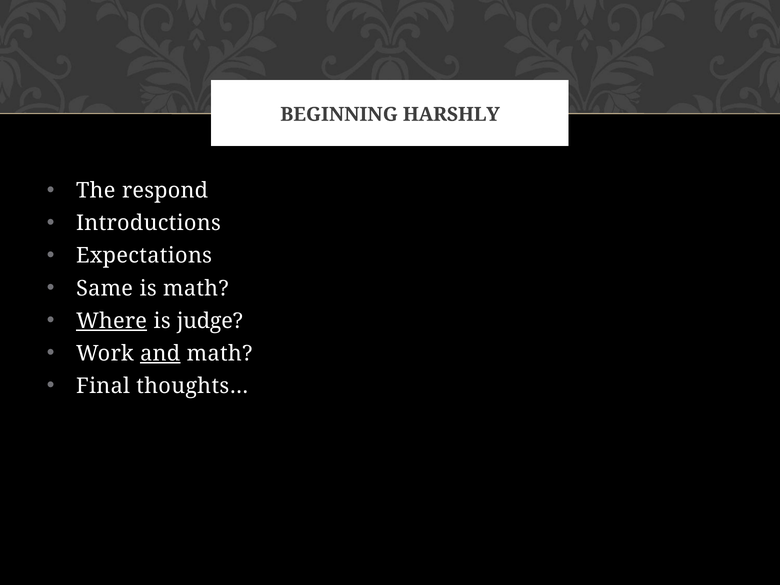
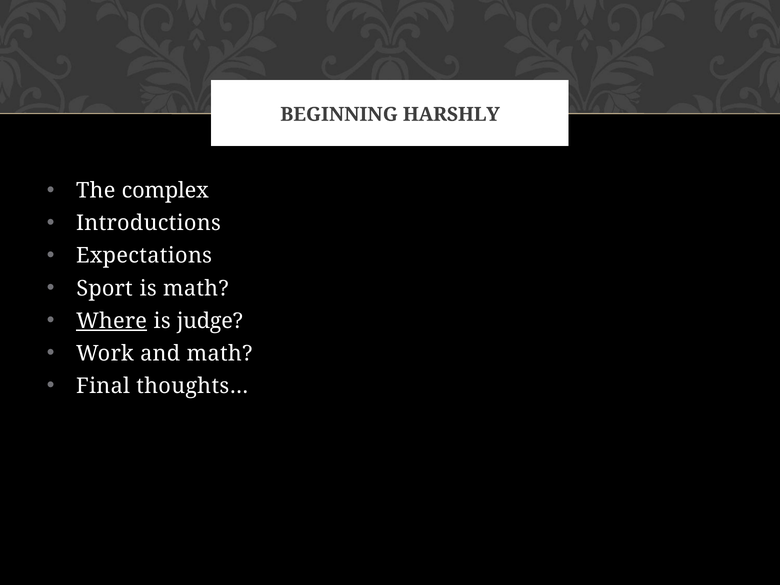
respond: respond -> complex (165, 191)
Same: Same -> Sport (105, 288)
and underline: present -> none (160, 353)
